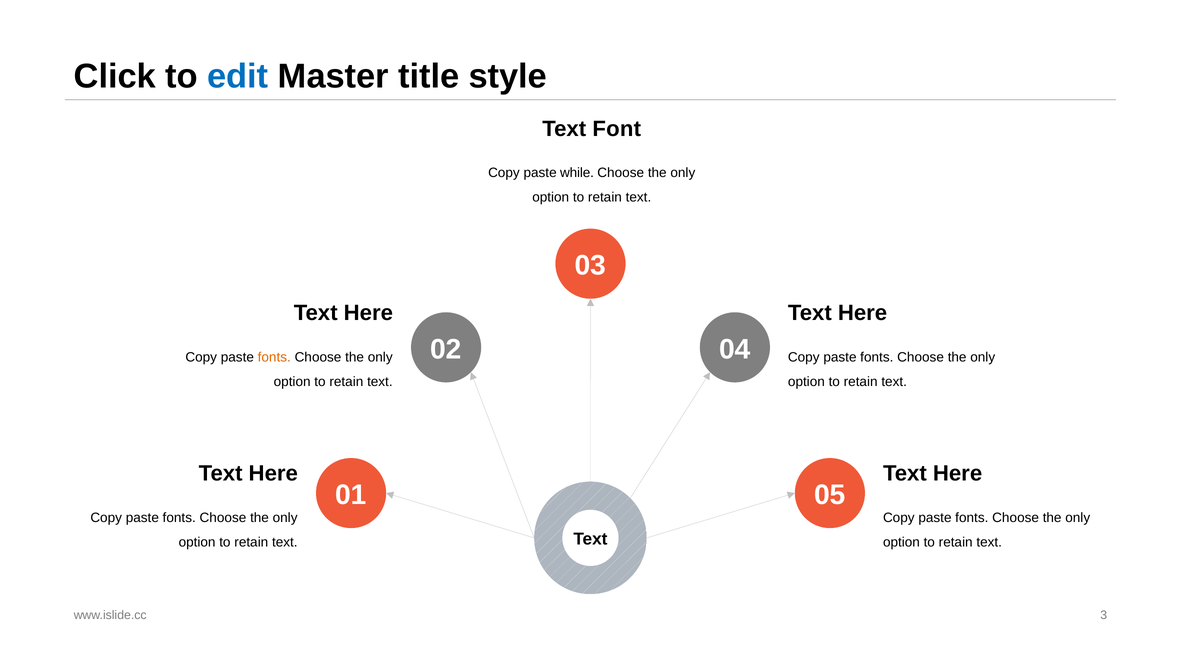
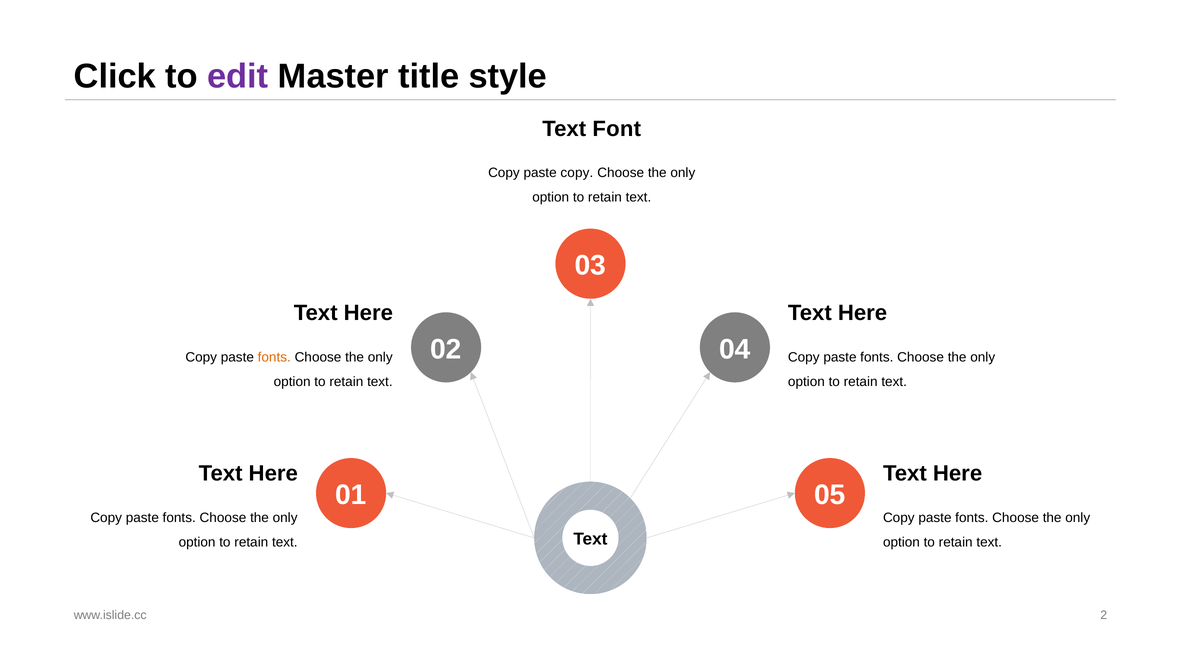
edit colour: blue -> purple (238, 76)
paste while: while -> copy (577, 173)
3: 3 -> 2 (1104, 615)
